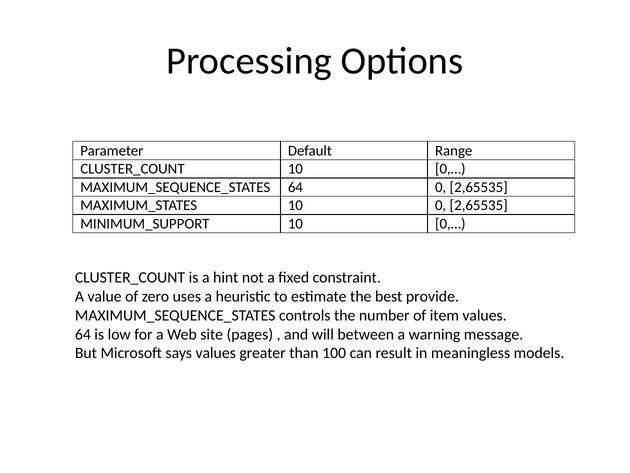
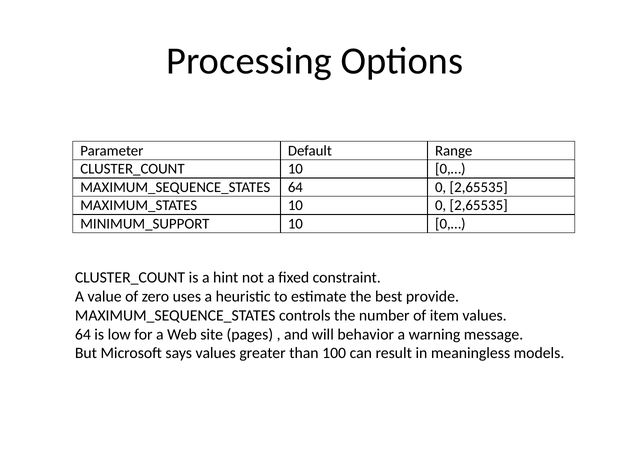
between: between -> behavior (366, 334)
